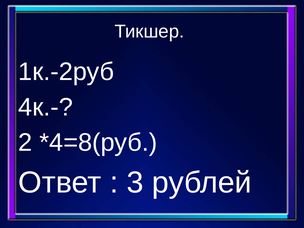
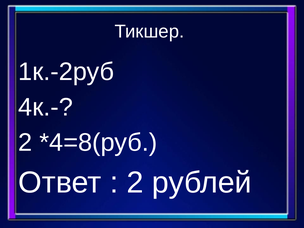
3: 3 -> 2 (135, 182)
